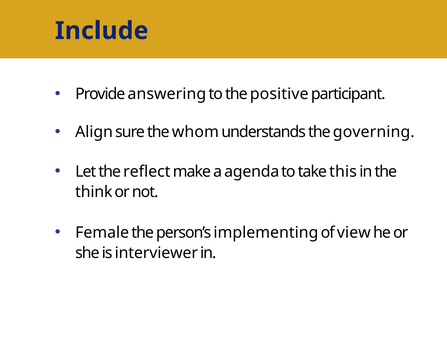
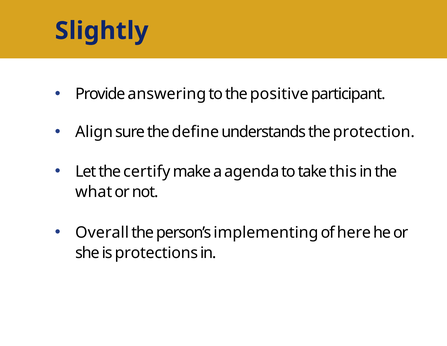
Include: Include -> Slightly (102, 31)
whom: whom -> define (195, 132)
governing: governing -> protection (374, 132)
reflect: reflect -> certify (147, 171)
think: think -> what (94, 191)
Female: Female -> Overall (102, 232)
view: view -> here (354, 232)
interviewer: interviewer -> protections (156, 252)
